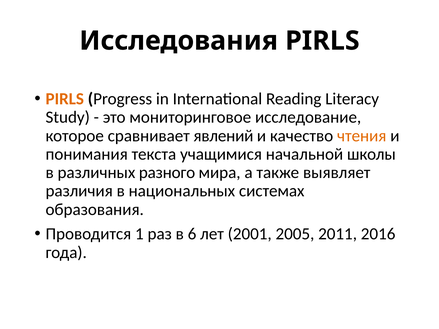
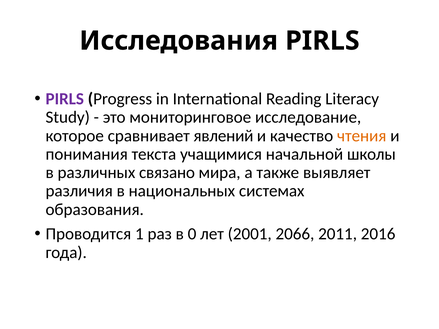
PIRLS colour: orange -> purple (65, 99)
разного: разного -> связано (167, 173)
6: 6 -> 0 (192, 234)
2005: 2005 -> 2066 (295, 234)
